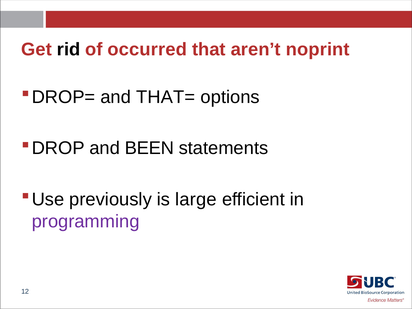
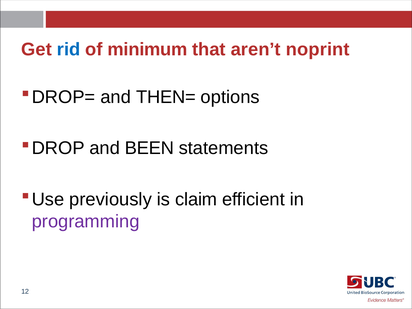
rid colour: black -> blue (69, 49)
occurred: occurred -> minimum (147, 49)
THAT=: THAT= -> THEN= (166, 97)
large: large -> claim (196, 200)
